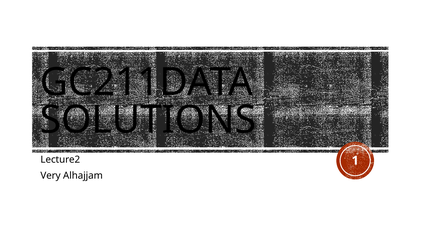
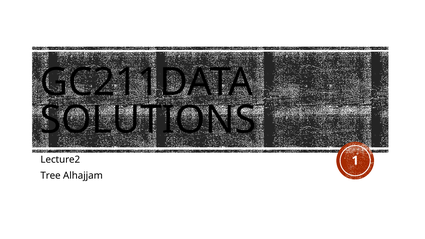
Very: Very -> Tree (51, 176)
